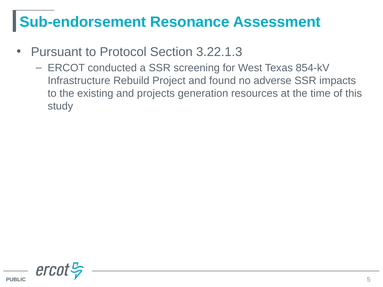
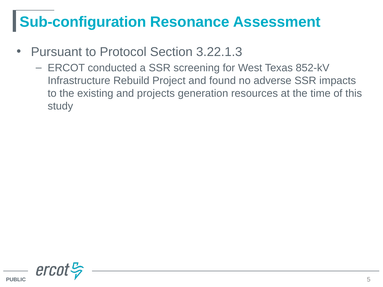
Sub-endorsement: Sub-endorsement -> Sub-configuration (83, 22)
854-kV: 854-kV -> 852-kV (313, 68)
